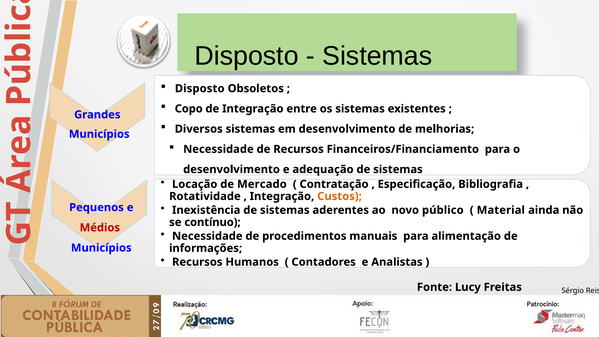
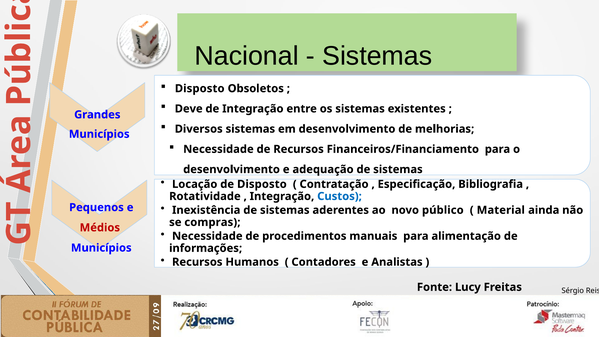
Disposto: Disposto -> Nacional (247, 56)
Copo: Copo -> Deve (189, 109)
de Mercado: Mercado -> Disposto (262, 184)
Custos colour: orange -> blue (340, 196)
contínuo: contínuo -> compras (212, 222)
